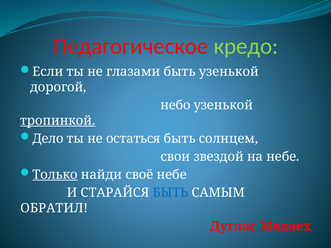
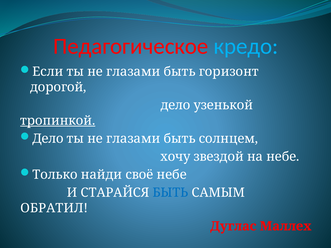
кредо colour: light green -> light blue (246, 46)
быть узенькой: узенькой -> горизонт (229, 72)
небо: небо -> дело (175, 105)
остаться: остаться -> глазами (133, 139)
свои: свои -> хочу (175, 157)
Только underline: present -> none (55, 175)
